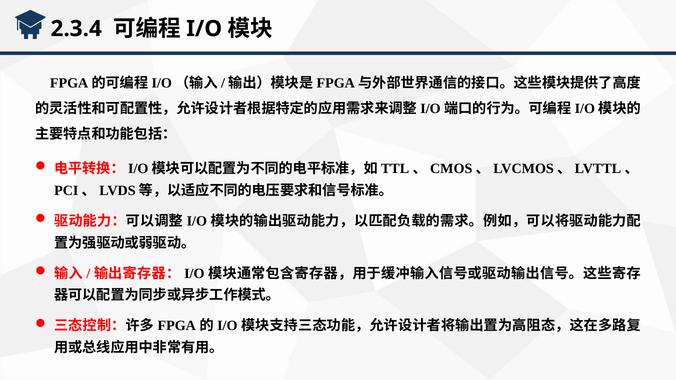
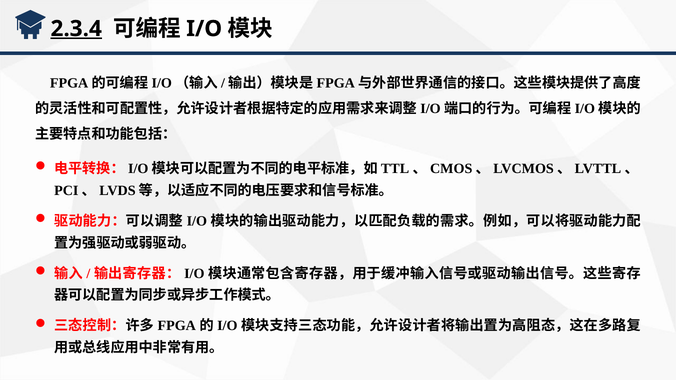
2.3.4 underline: none -> present (76, 29)
